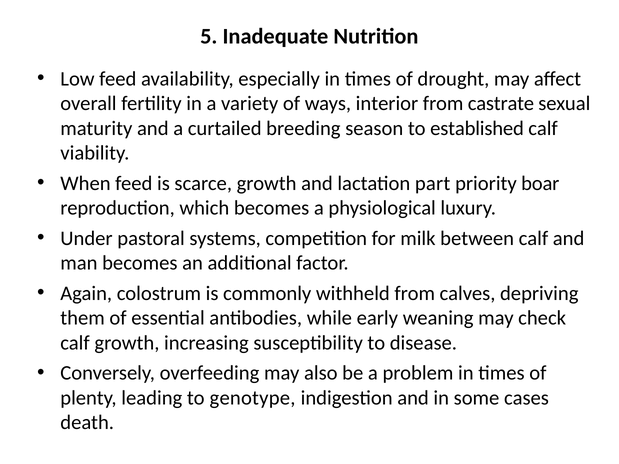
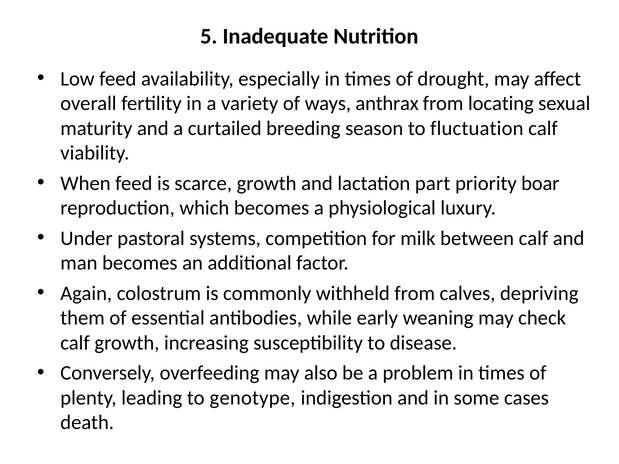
interior: interior -> anthrax (387, 104)
castrate: castrate -> locating (501, 104)
established: established -> fluctuation (477, 128)
